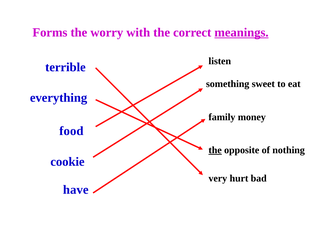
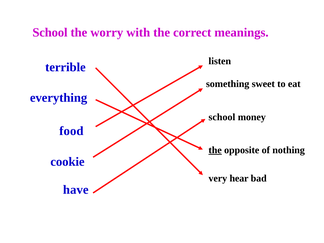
Forms: Forms -> School (50, 33)
meanings underline: present -> none (241, 33)
family: family -> school (222, 117)
hurt: hurt -> hear (239, 178)
